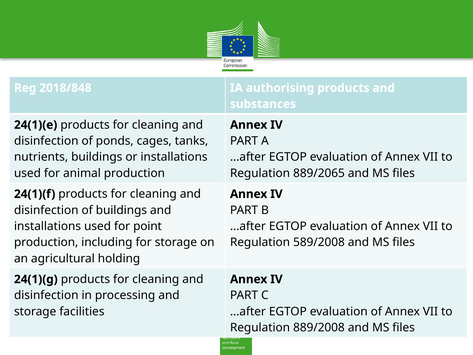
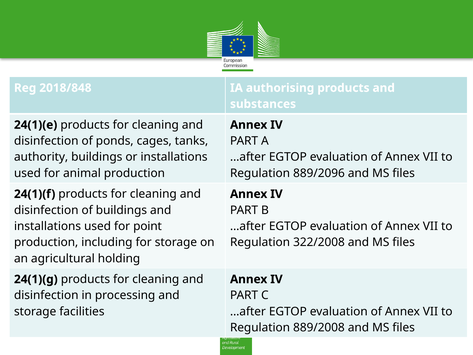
nutrients: nutrients -> authority (41, 157)
889/2065: 889/2065 -> 889/2096 (319, 173)
589/2008: 589/2008 -> 322/2008 (319, 242)
